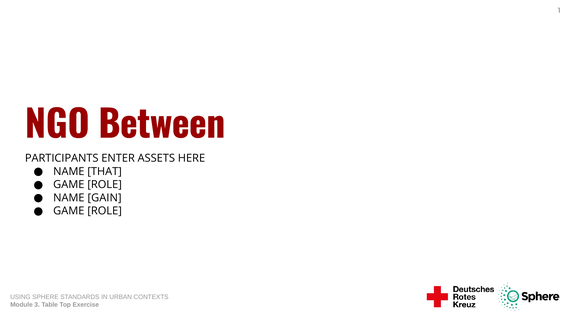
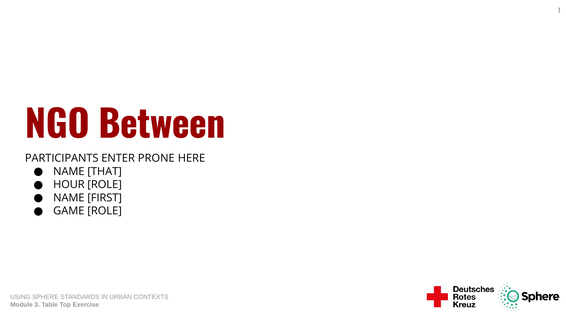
ASSETS: ASSETS -> PRONE (156, 158)
GAME: GAME -> HOUR (69, 185)
GAIN: GAIN -> FIRST (105, 198)
